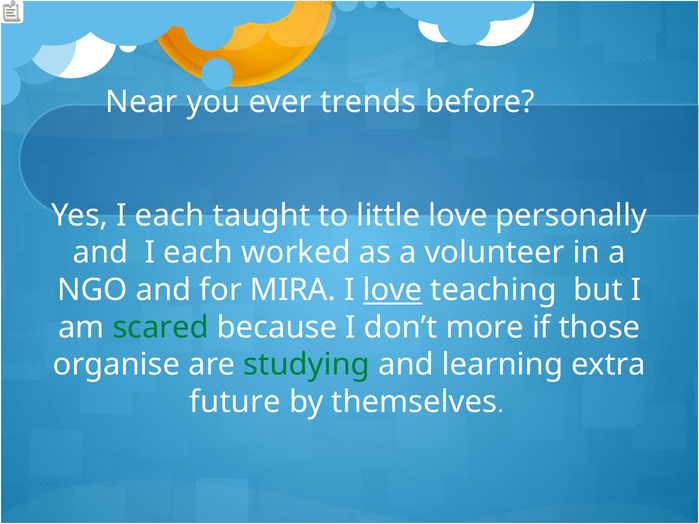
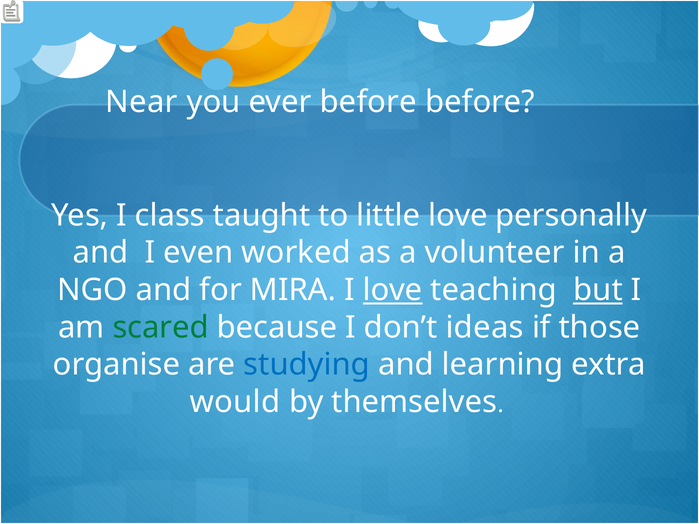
ever trends: trends -> before (368, 102)
Yes I each: each -> class (170, 215)
and I each: each -> even (198, 253)
but underline: none -> present (598, 290)
more: more -> ideas (485, 327)
studying colour: green -> blue (307, 365)
future: future -> would (235, 402)
